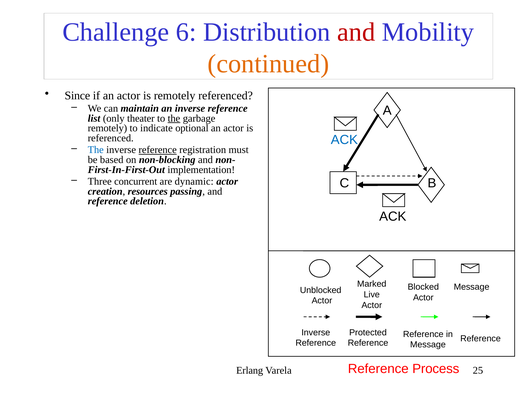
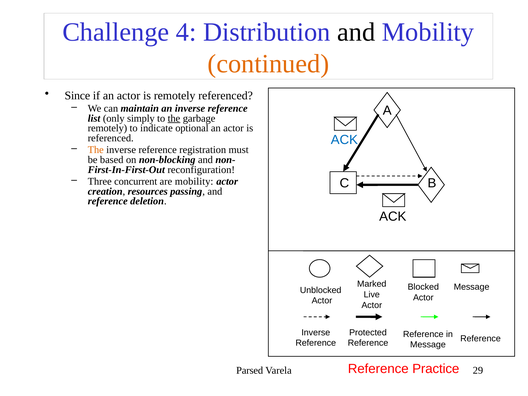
6: 6 -> 4 (186, 32)
and colour: red -> black (356, 32)
theater: theater -> simply (141, 118)
The colour: blue -> orange (96, 150)
reference underline: present -> none (158, 150)
implementation: implementation -> reconfiguration (201, 170)
are dynamic: dynamic -> mobility (194, 182)
Process: Process -> Practice (436, 369)
Erlang: Erlang -> Parsed (250, 370)
25: 25 -> 29 (478, 370)
